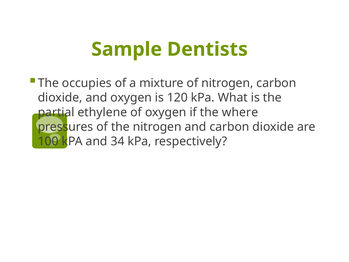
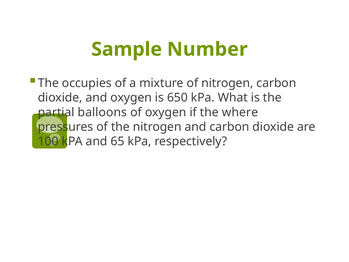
Dentists: Dentists -> Number (207, 49)
120: 120 -> 650 (177, 98)
ethylene: ethylene -> balloons (102, 112)
34: 34 -> 65 (118, 141)
